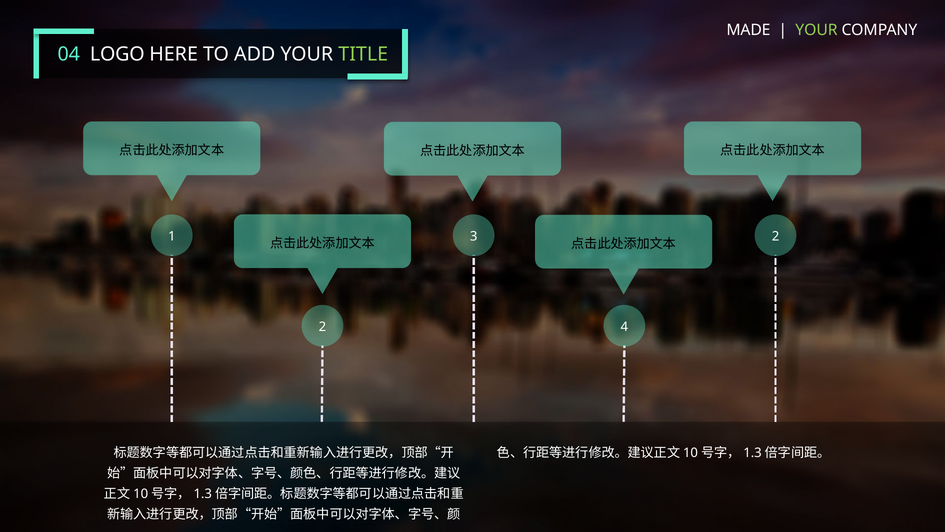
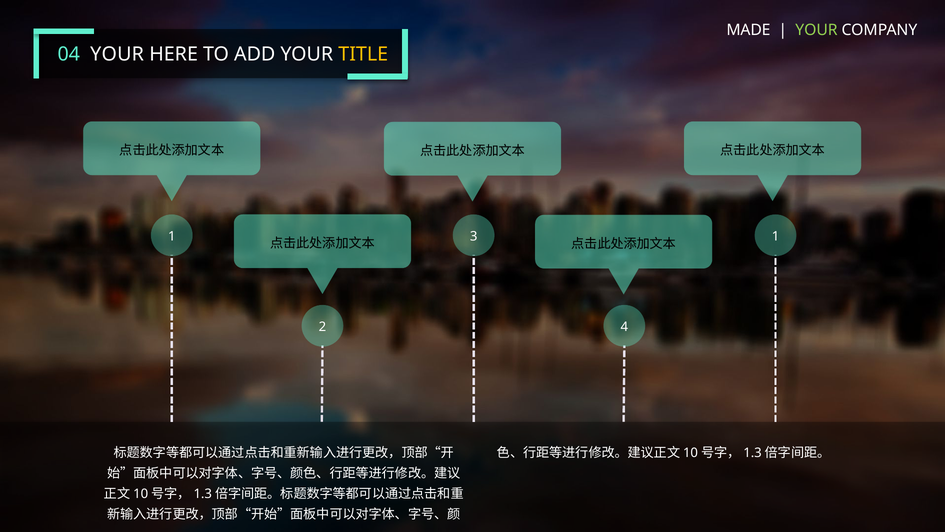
04 LOGO: LOGO -> YOUR (117, 54)
TITLE colour: light green -> yellow (363, 54)
3 2: 2 -> 1 (776, 236)
